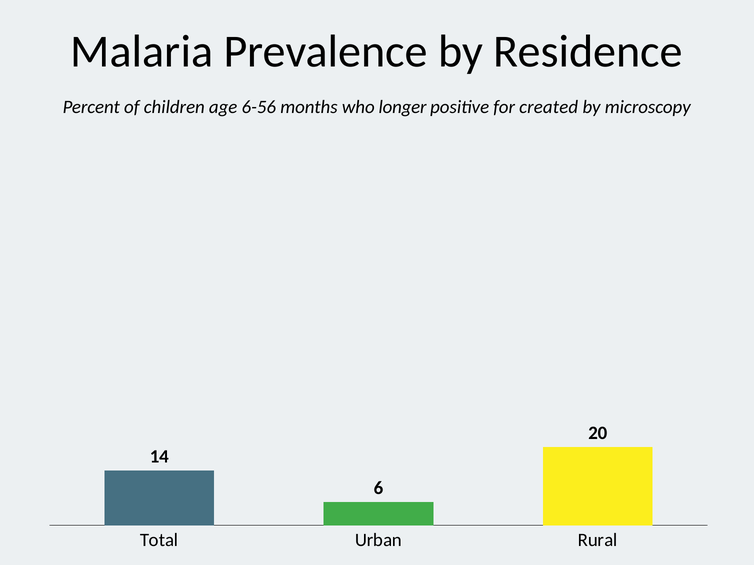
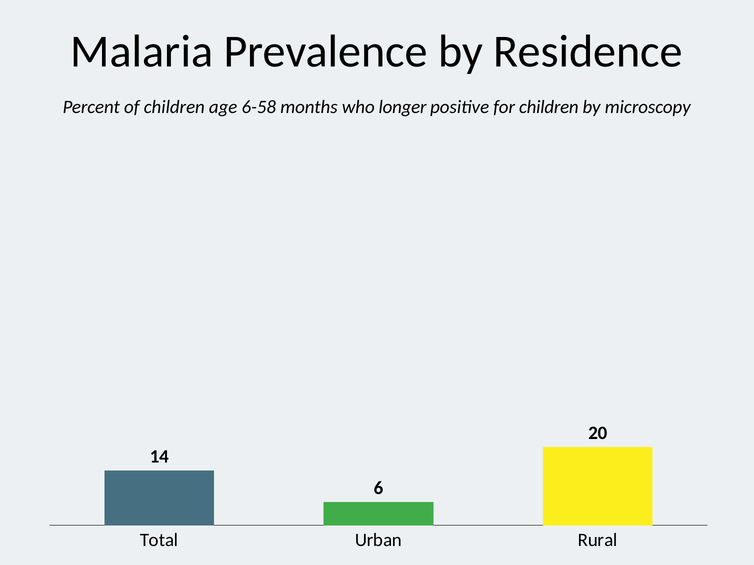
6-56: 6-56 -> 6-58 (259, 107)
for created: created -> children (549, 107)
